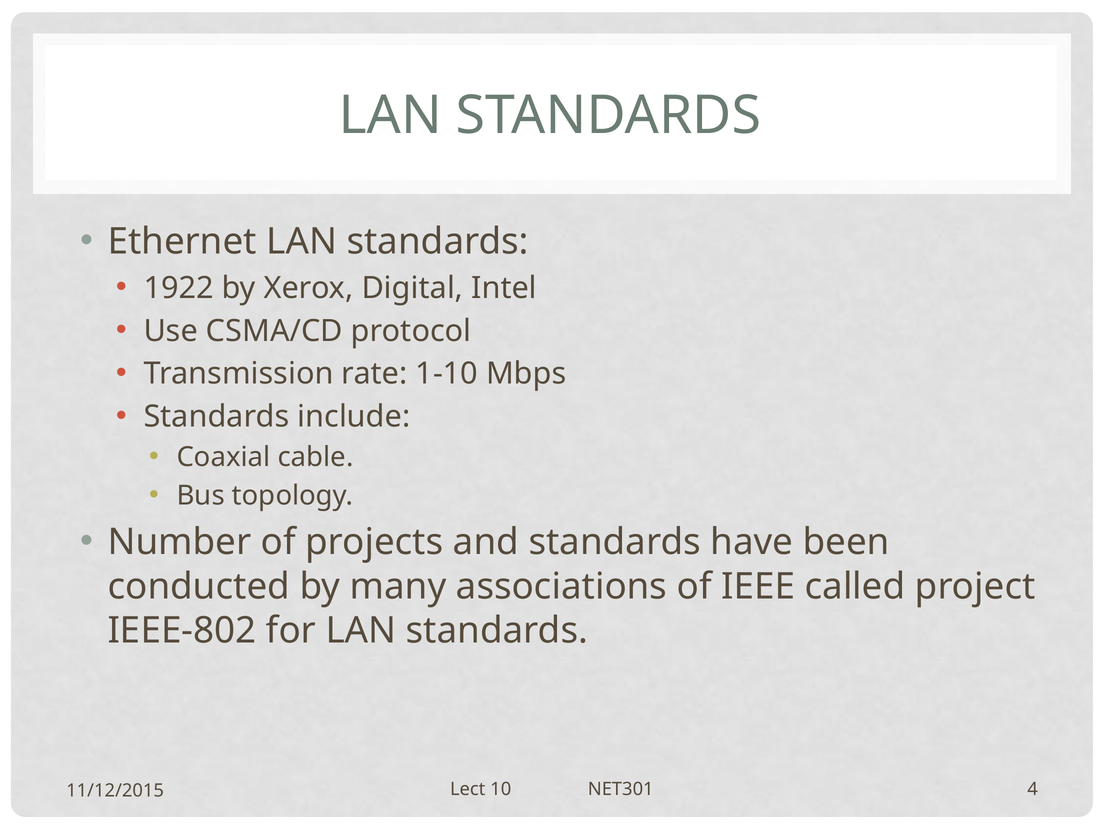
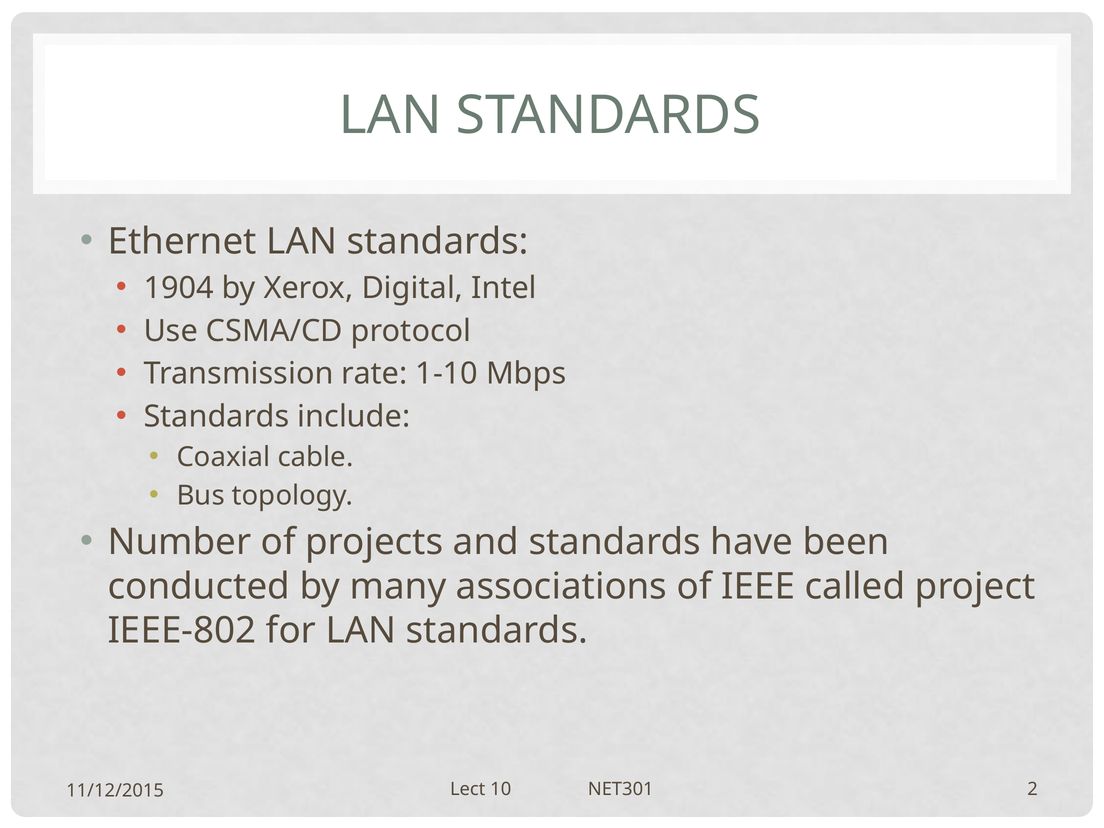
1922: 1922 -> 1904 (179, 288)
4: 4 -> 2 (1033, 789)
